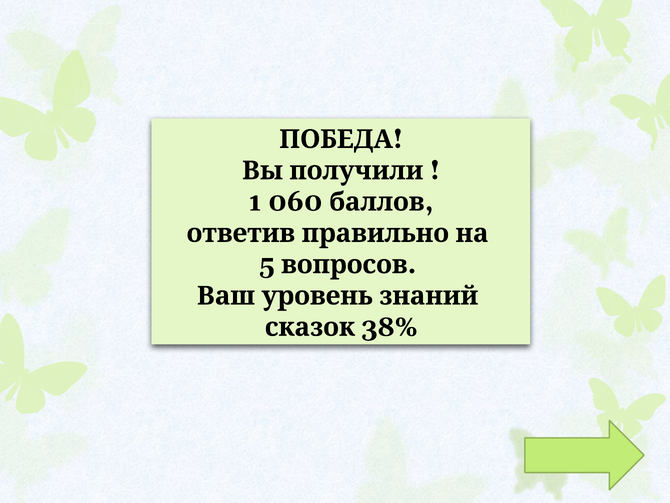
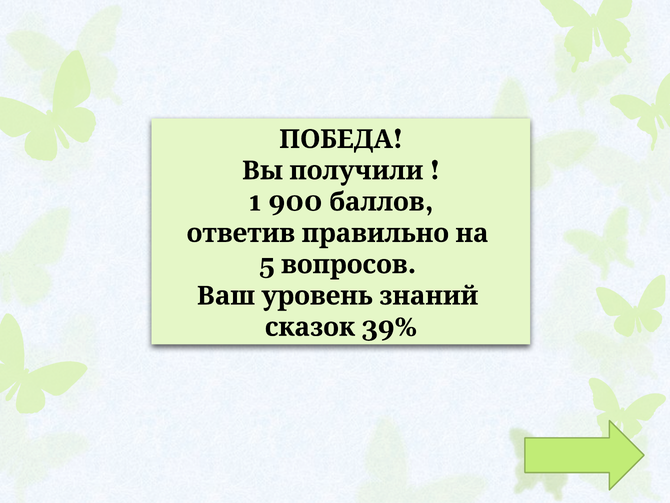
060: 060 -> 900 (295, 202)
38%: 38% -> 39% (389, 327)
